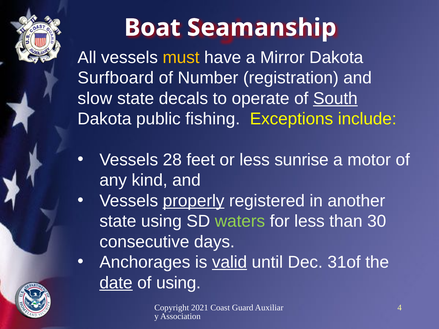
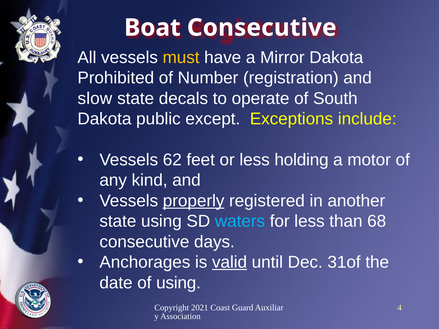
Boat Seamanship: Seamanship -> Consecutive (262, 28)
Surfboard: Surfboard -> Prohibited (116, 78)
South underline: present -> none (335, 98)
fishing: fishing -> except (213, 119)
28: 28 -> 62 (172, 160)
sunrise: sunrise -> holding (302, 160)
waters colour: light green -> light blue (240, 221)
30: 30 -> 68 (377, 221)
date underline: present -> none (116, 283)
